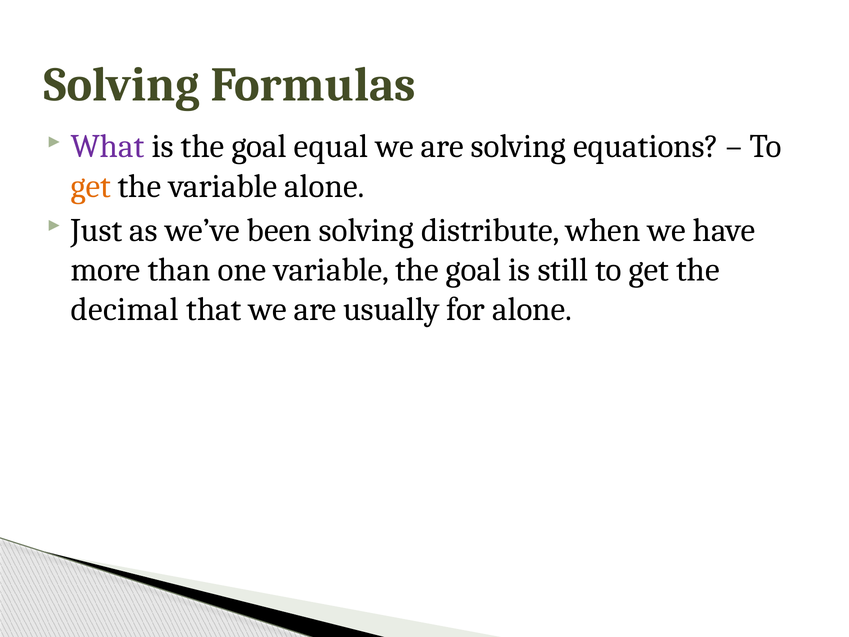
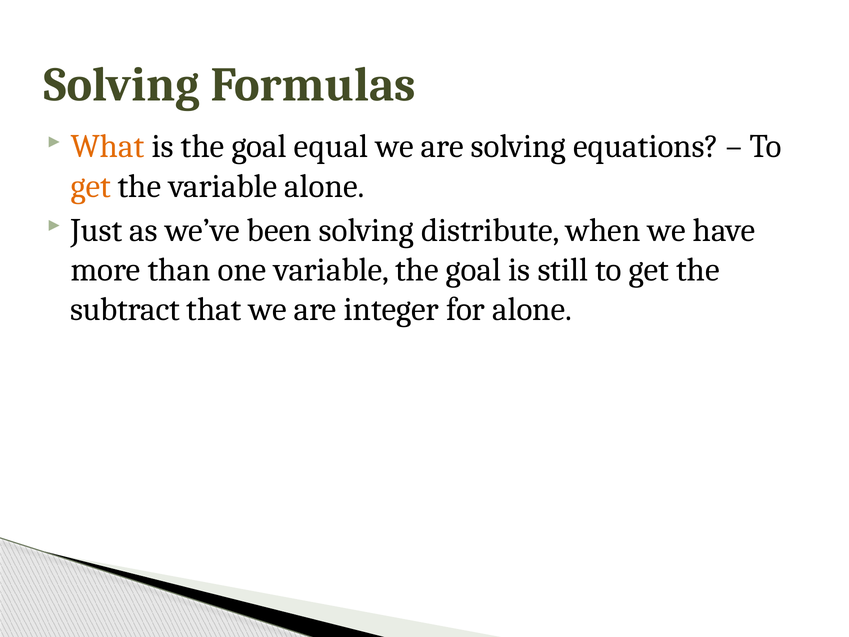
What colour: purple -> orange (108, 147)
decimal: decimal -> subtract (125, 309)
usually: usually -> integer (391, 309)
